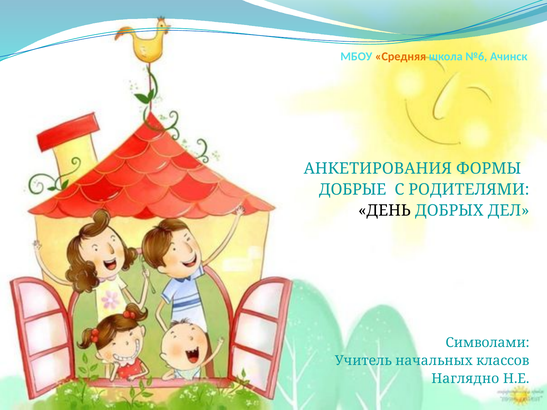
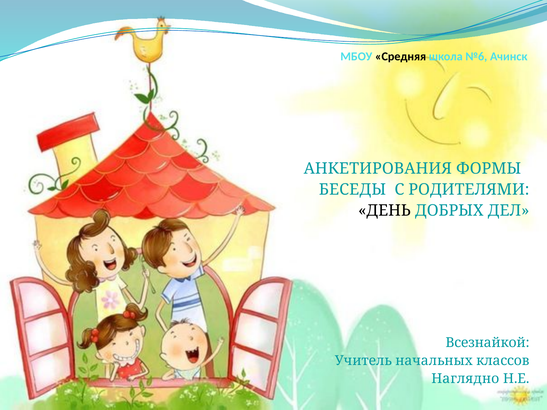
Средняя colour: orange -> black (401, 56)
ДОБРЫЕ: ДОБРЫЕ -> БЕСЕДЫ (352, 190)
Символами: Символами -> Всезнайкой (488, 343)
